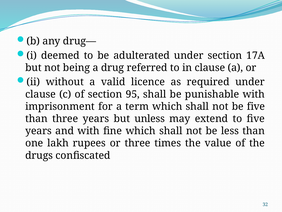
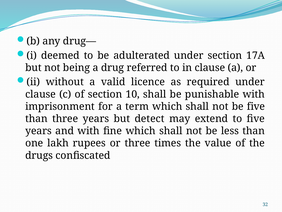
95: 95 -> 10 (133, 94)
unless: unless -> detect (150, 118)
